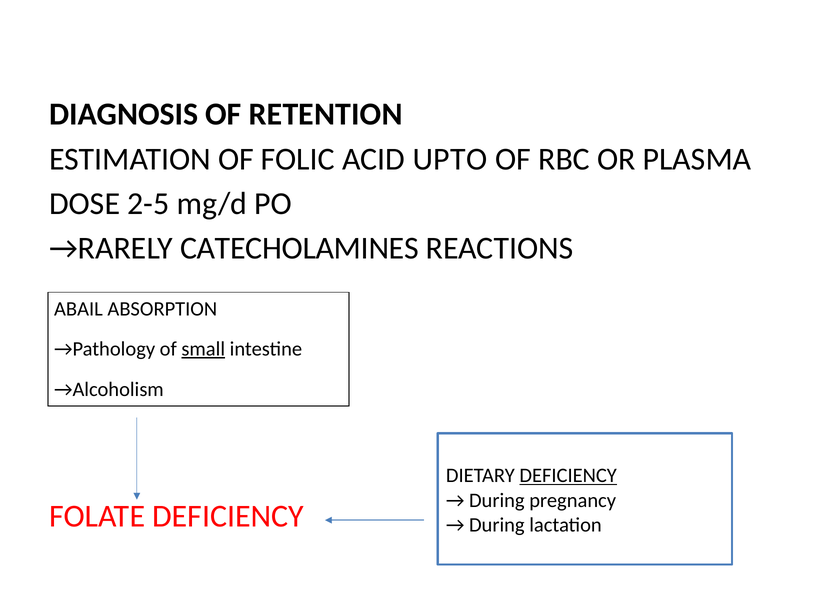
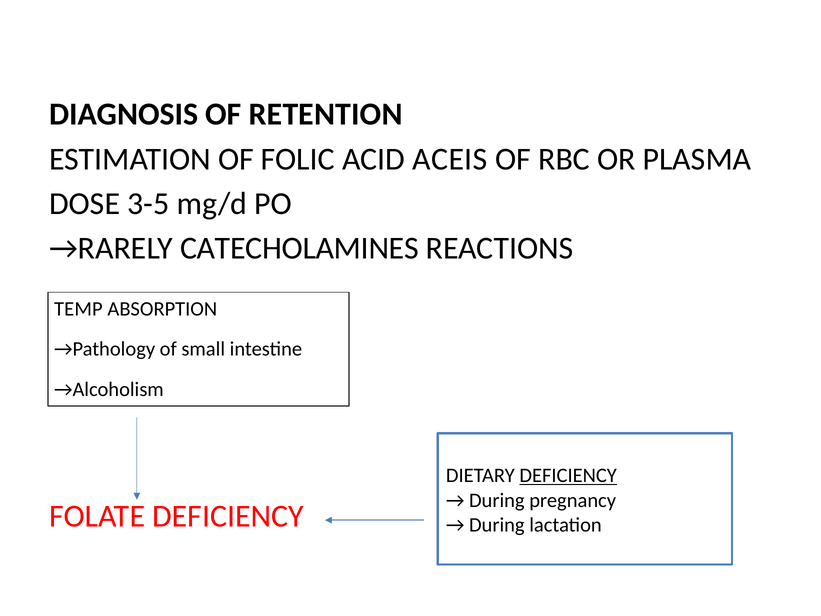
UPTO: UPTO -> ACEIS (450, 159)
2-5: 2-5 -> 3-5 (148, 204)
ABAIL: ABAIL -> TEMP (78, 309)
small underline: present -> none (203, 349)
